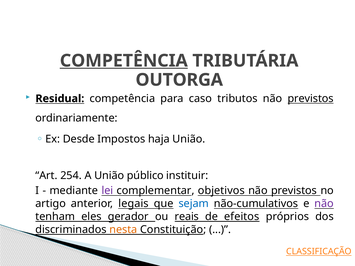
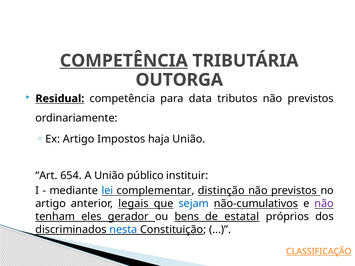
caso: caso -> data (200, 99)
previstos underline: present -> none (311, 99)
Ex Desde: Desde -> Artigo (79, 139)
254: 254 -> 654 (71, 176)
lei colour: purple -> blue (107, 191)
objetivos: objetivos -> distinção (221, 191)
reais: reais -> bens (187, 217)
efeitos: efeitos -> estatal (242, 217)
nesta colour: orange -> blue (123, 230)
